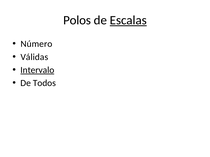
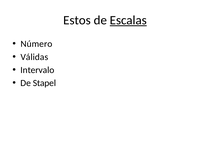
Polos: Polos -> Estos (77, 20)
Intervalo underline: present -> none (37, 70)
Todos: Todos -> Stapel (44, 83)
